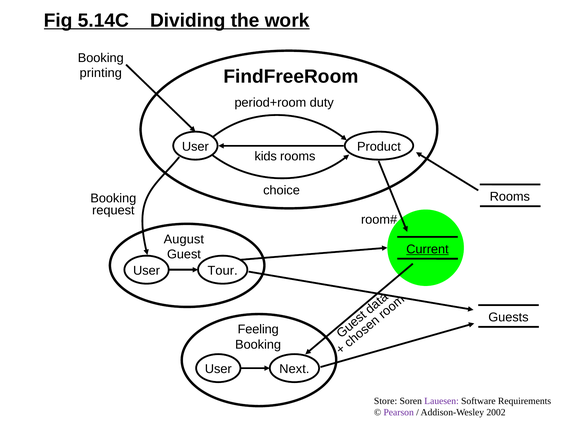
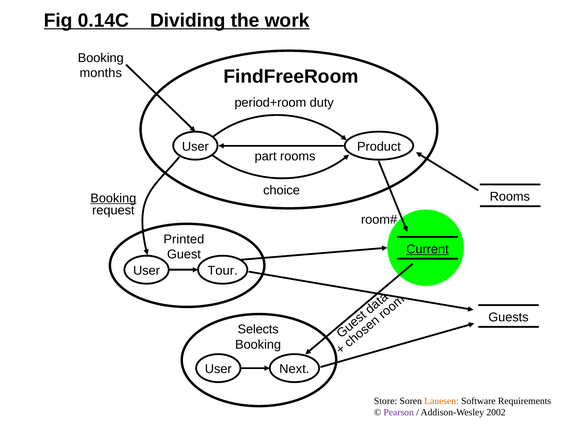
5.14C: 5.14C -> 0.14C (103, 21)
printing: printing -> months (101, 73)
kids: kids -> part (266, 156)
Booking underline: none -> present (113, 198)
August: August -> Printed (184, 239)
Feeling: Feeling -> Selects (258, 330)
Lauesen colour: purple -> orange (442, 401)
